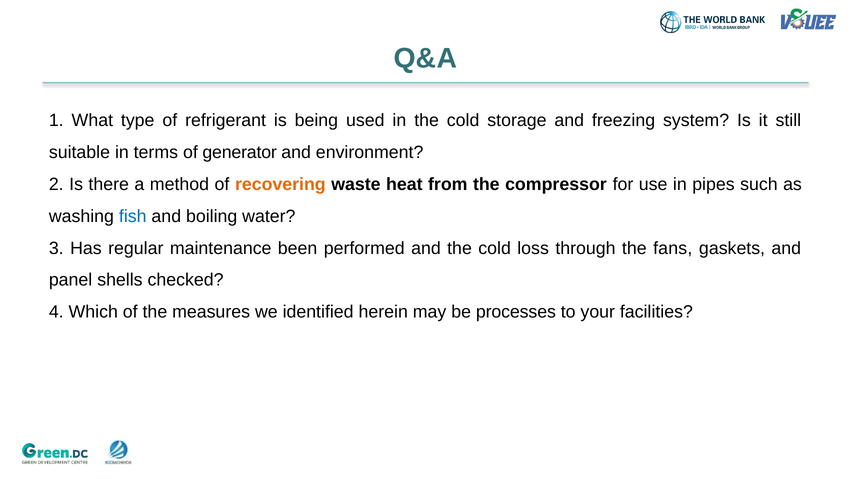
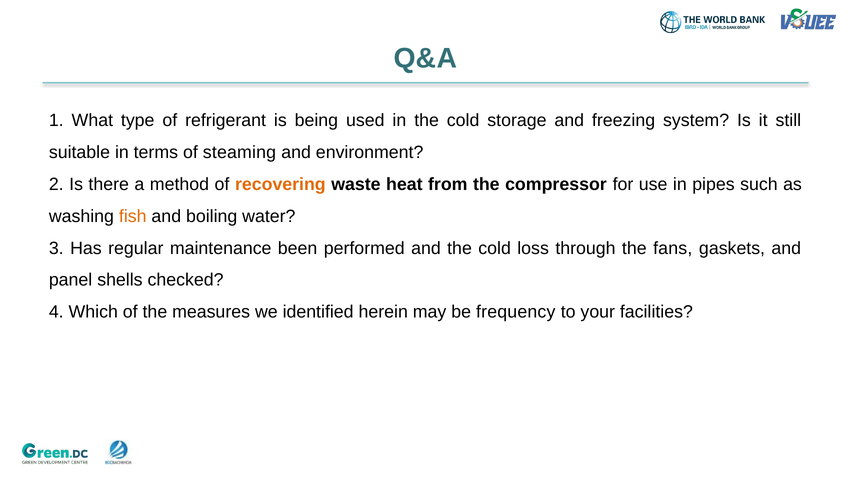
generator: generator -> steaming (239, 152)
fish colour: blue -> orange (133, 216)
processes: processes -> frequency (516, 312)
